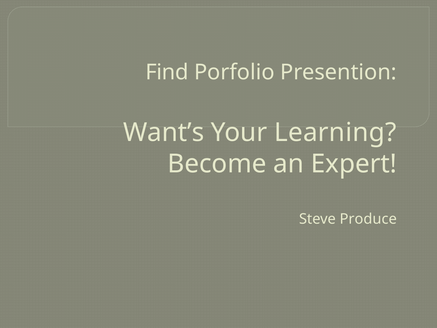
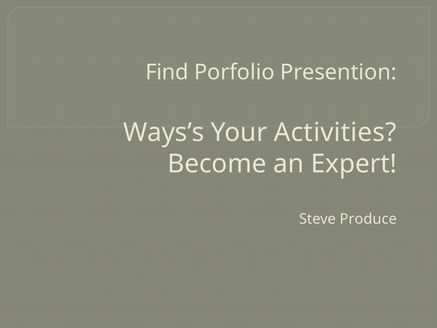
Want’s: Want’s -> Ways’s (164, 133)
Learning: Learning -> Activities (335, 133)
